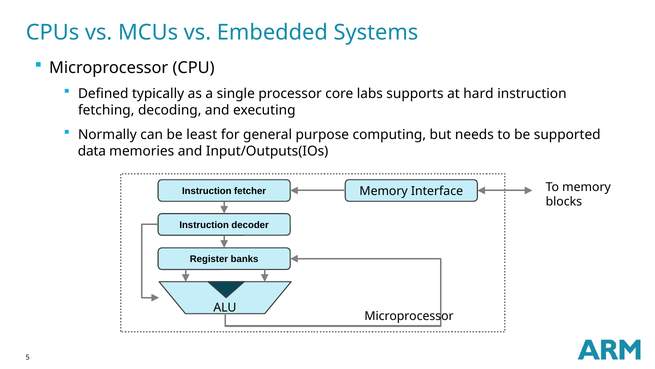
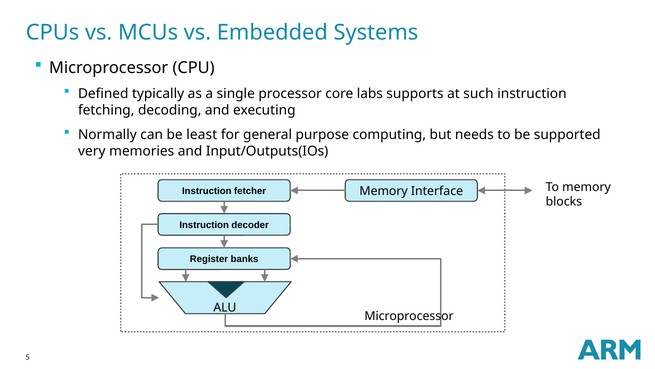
hard: hard -> such (478, 94)
data: data -> very (92, 151)
